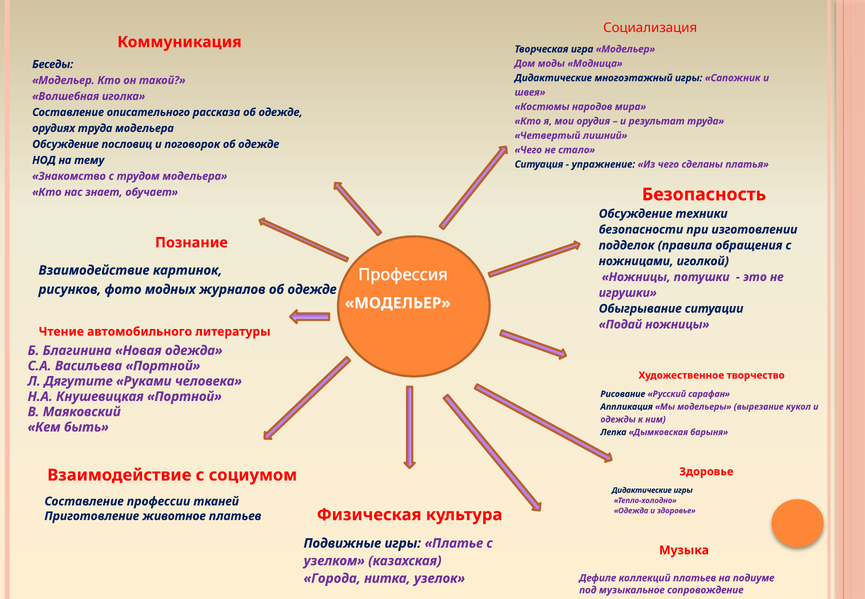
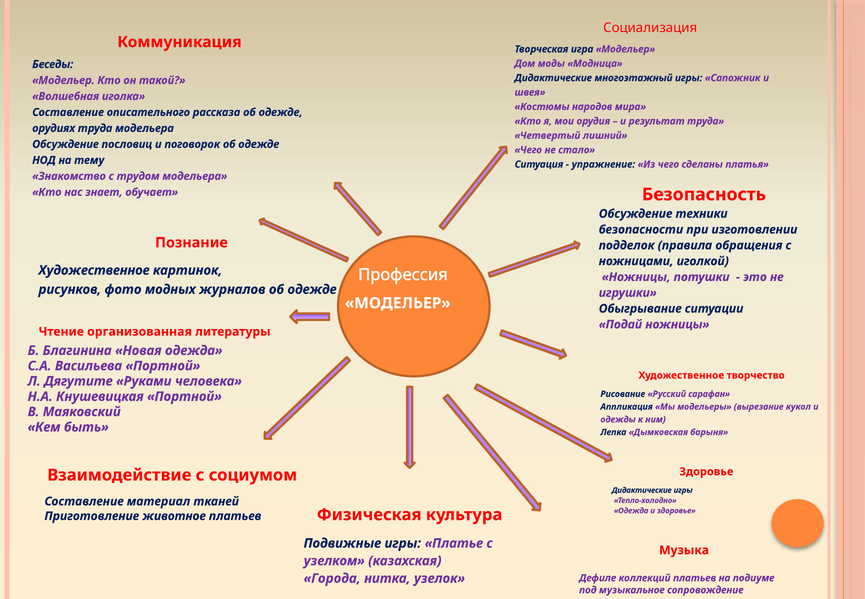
Взаимодействие: Взаимодействие -> Художественное (94, 270)
автомобильного: автомобильного -> организованная (140, 332)
профессии: профессии -> материал (159, 501)
